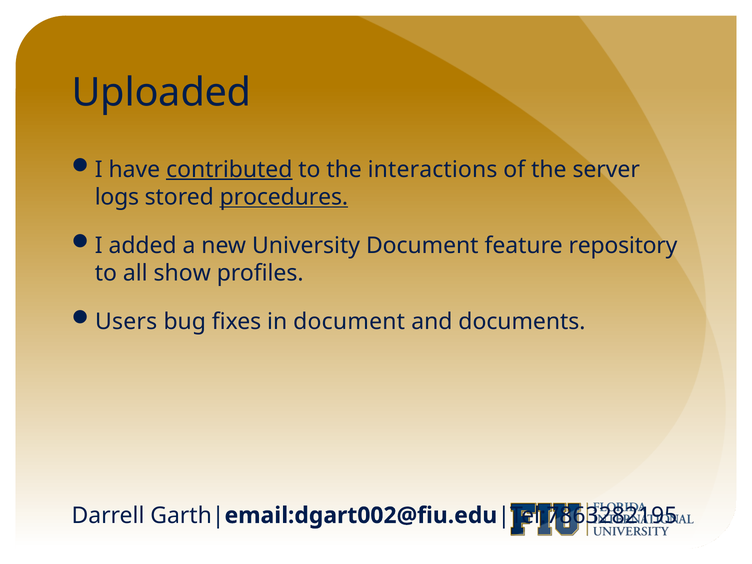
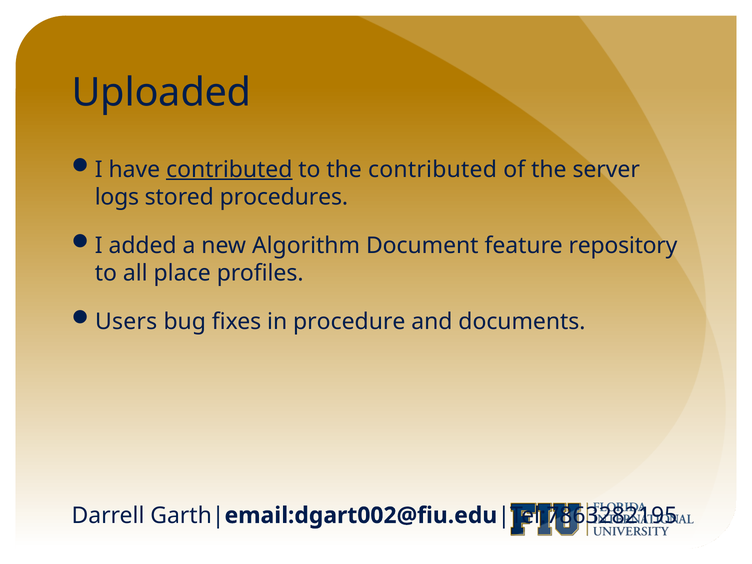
the interactions: interactions -> contributed (432, 170)
procedures underline: present -> none (284, 197)
University: University -> Algorithm (306, 246)
show: show -> place (182, 273)
in document: document -> procedure (349, 322)
